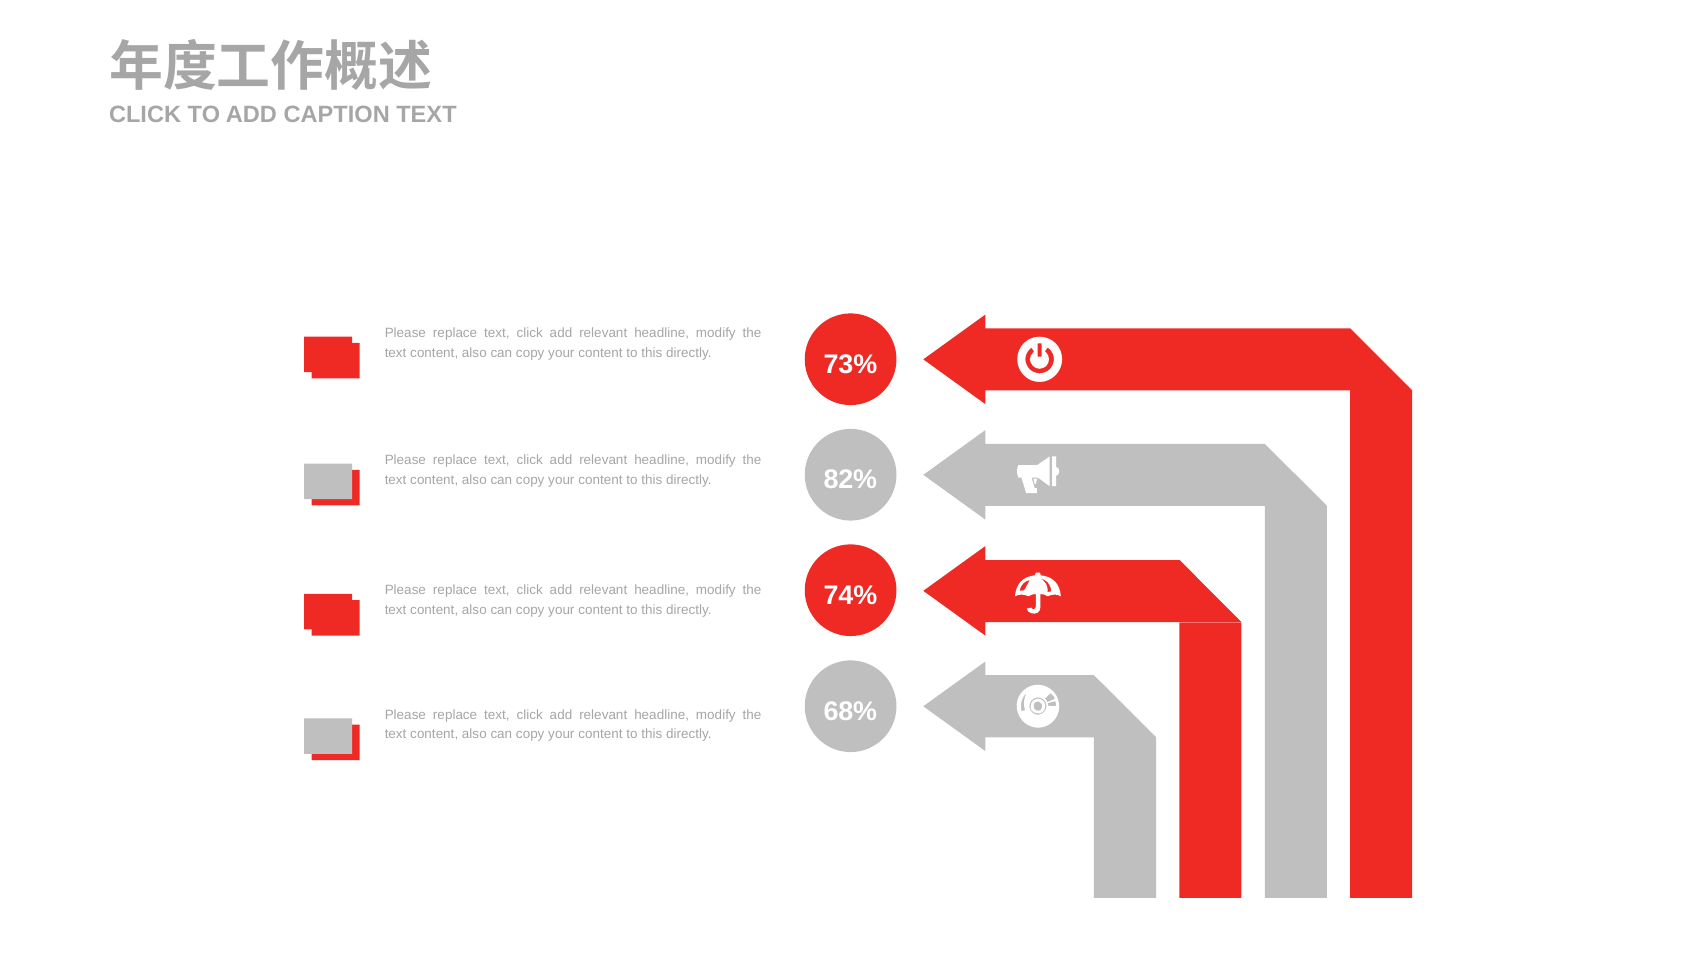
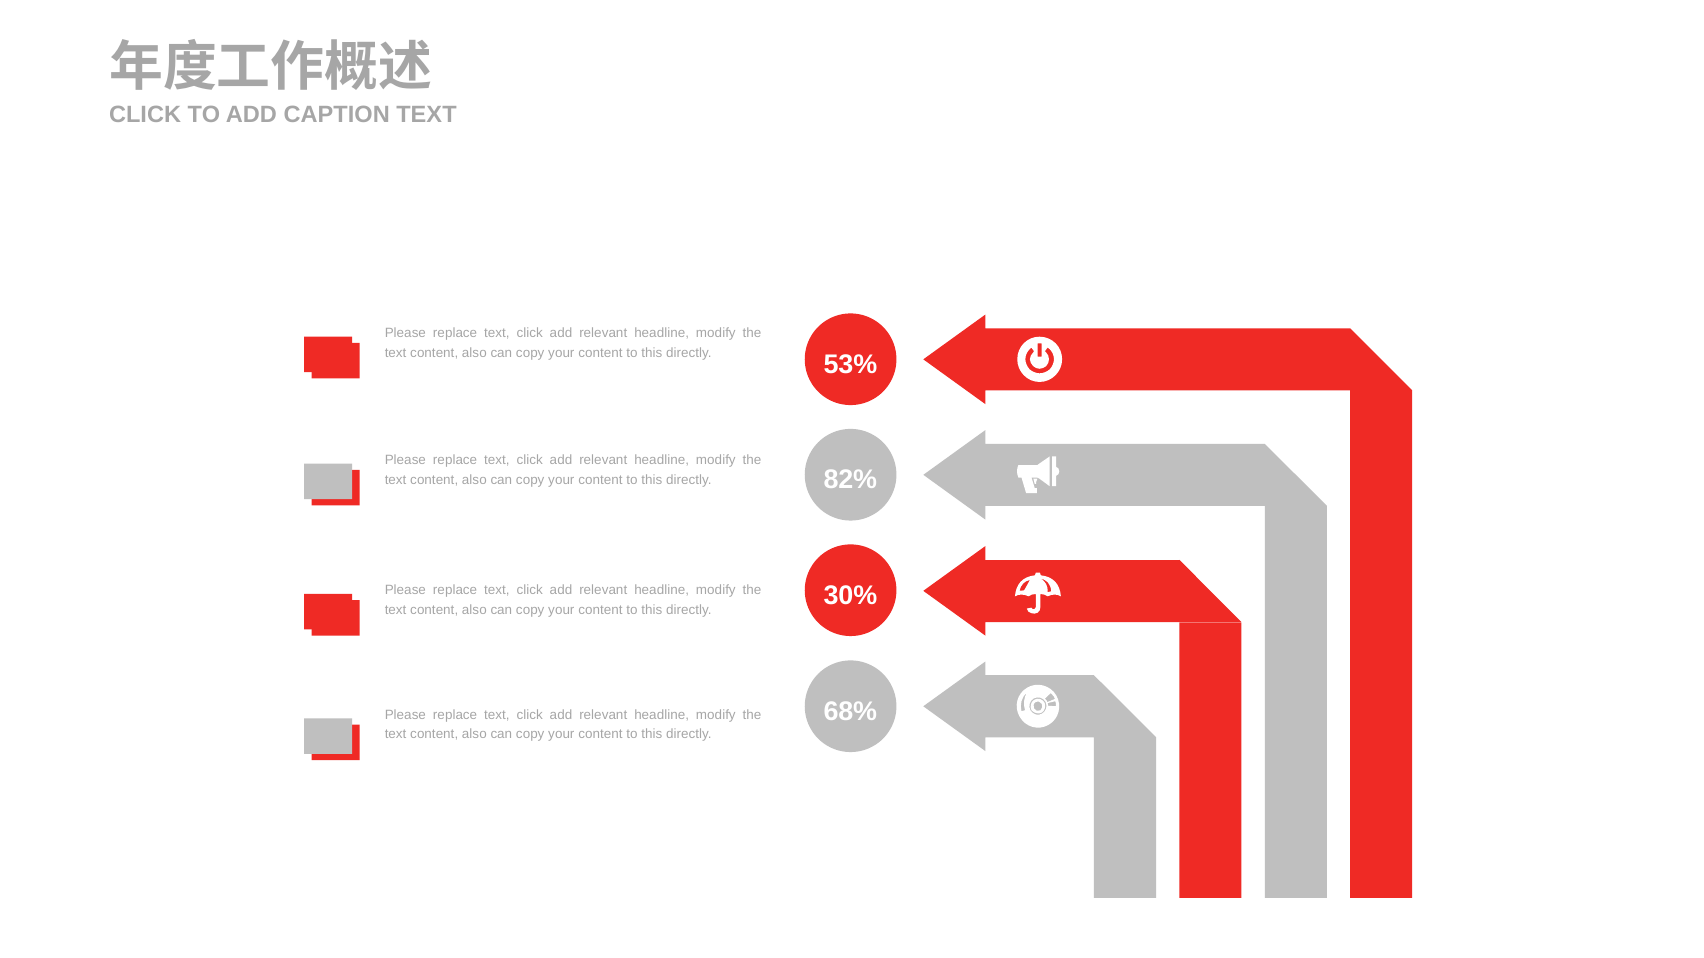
73%: 73% -> 53% (850, 364)
74%: 74% -> 30% (850, 596)
